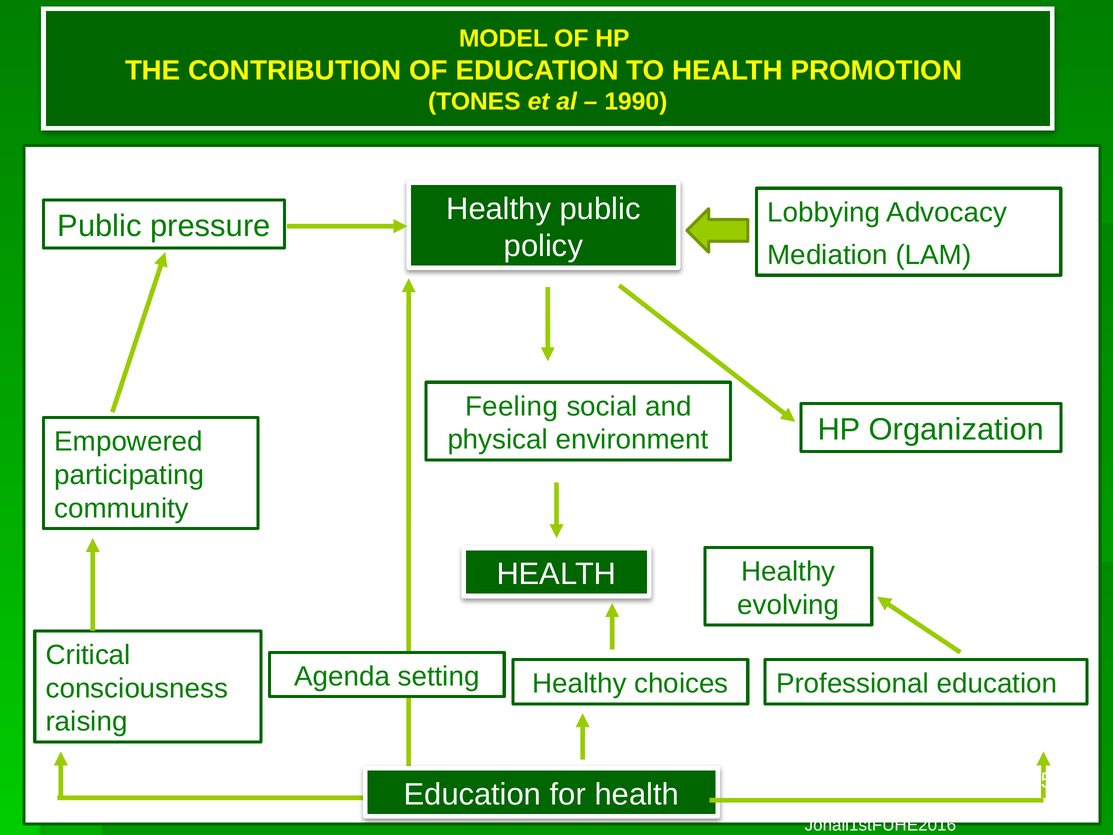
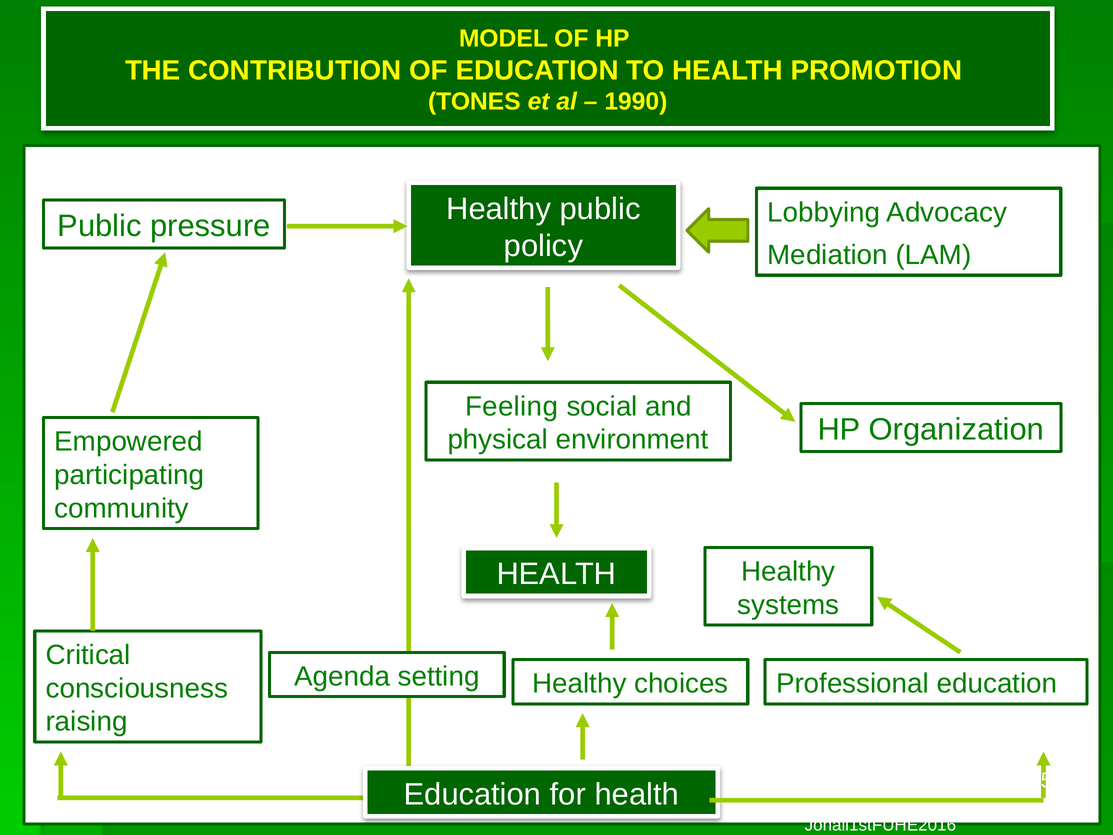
evolving: evolving -> systems (788, 605)
